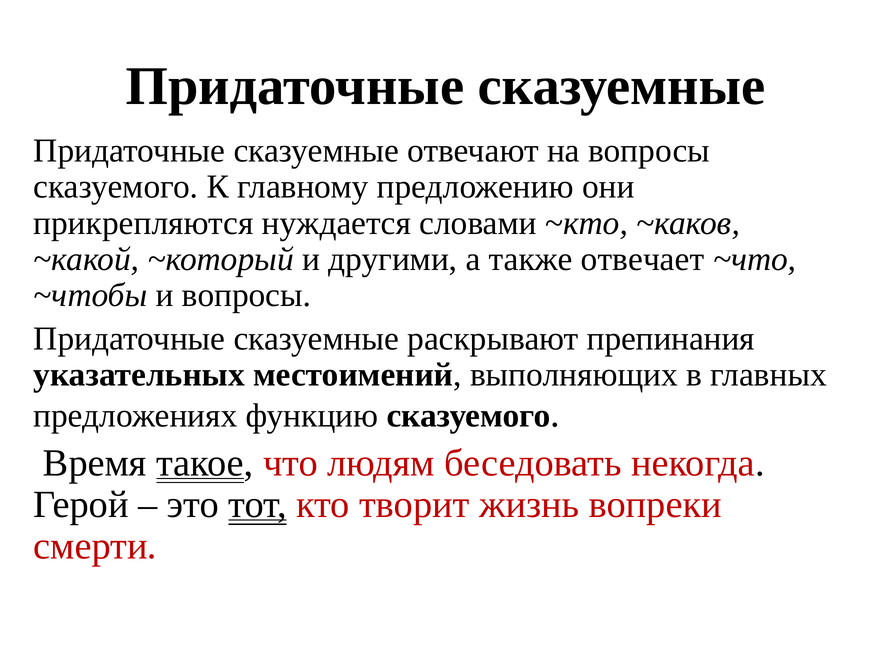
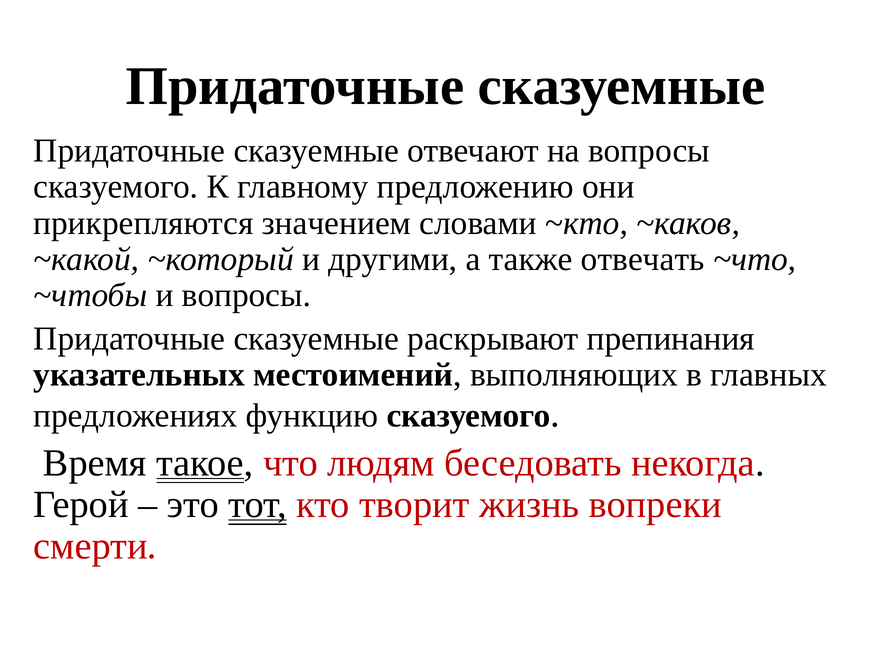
нуждается: нуждается -> значением (336, 223)
отвечает: отвечает -> отвечать (643, 259)
